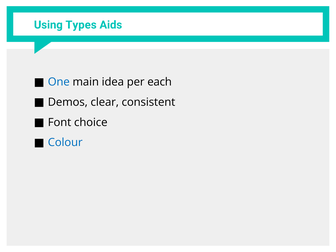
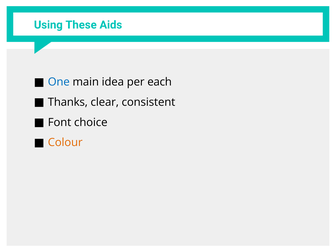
Types: Types -> These (81, 25)
Demos: Demos -> Thanks (68, 102)
Colour colour: blue -> orange (65, 142)
